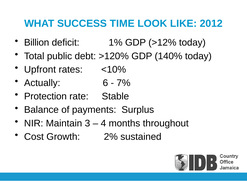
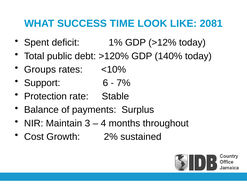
2012: 2012 -> 2081 (211, 24)
Billion: Billion -> Spent (37, 43)
Upfront: Upfront -> Groups (40, 70)
Actually: Actually -> Support (42, 83)
